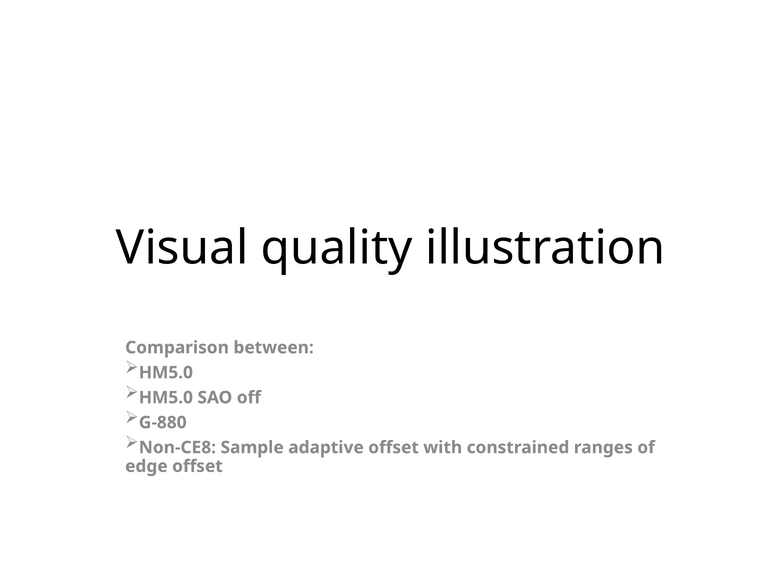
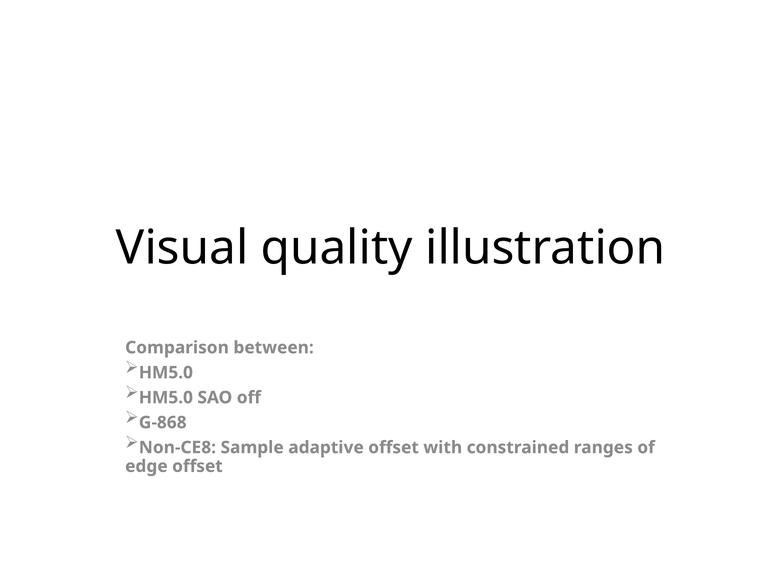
G-880: G-880 -> G-868 (163, 423)
